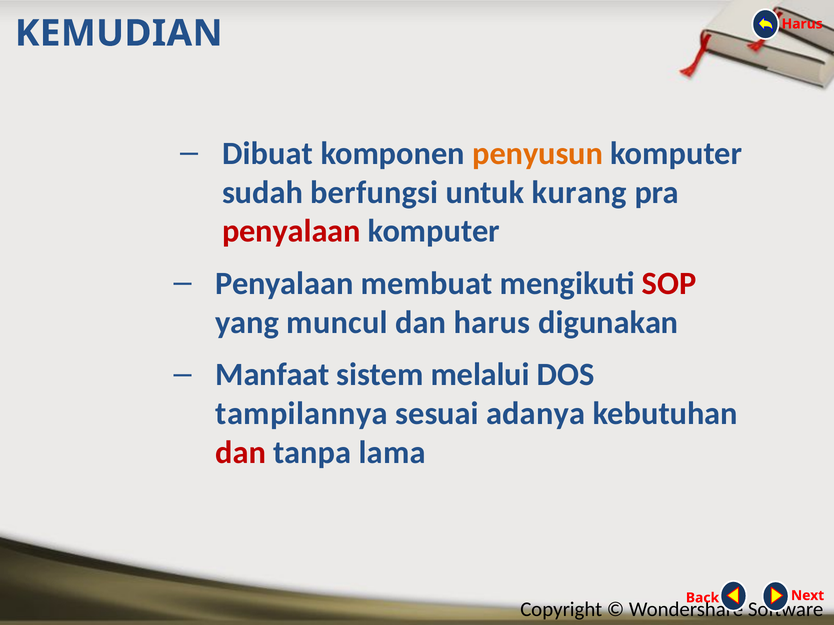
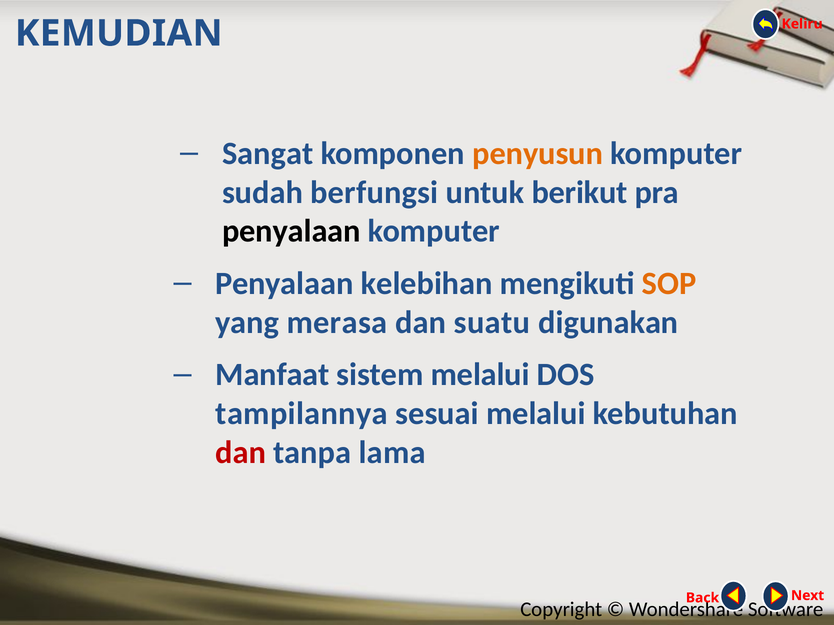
Harus: Harus -> Keliru (802, 24)
Dibuat: Dibuat -> Sangat (268, 154)
kurang: kurang -> berikut (580, 193)
penyalaan colour: red -> black (291, 231)
membuat: membuat -> kelebihan (427, 284)
SOP colour: red -> orange (669, 284)
muncul: muncul -> merasa (337, 323)
dan harus: harus -> suatu (492, 323)
sesuai adanya: adanya -> melalui (536, 414)
